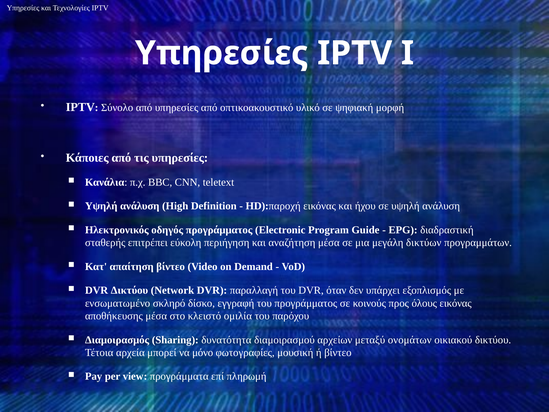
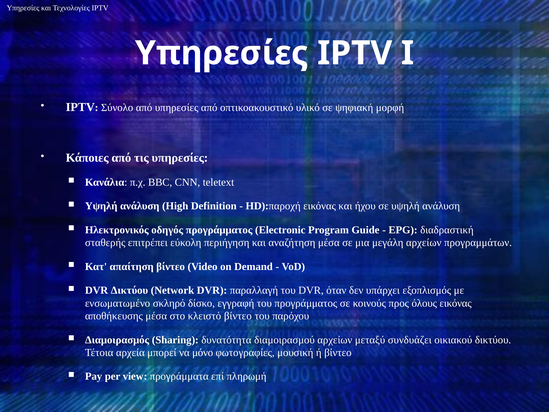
μεγάλη δικτύων: δικτύων -> αρχείων (424, 243)
κλειστό ομιλία: ομιλία -> βίντεο (238, 316)
ονομάτων: ονομάτων -> συνδυάζει (410, 340)
